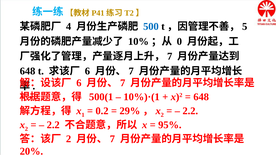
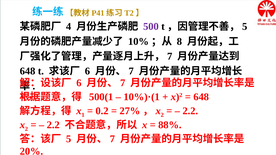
500 colour: blue -> purple (151, 27)
0: 0 -> 8 (179, 41)
29%: 29% -> 27% (130, 111)
95%: 95% -> 88% (170, 125)
2: 2 -> 5 (69, 139)
